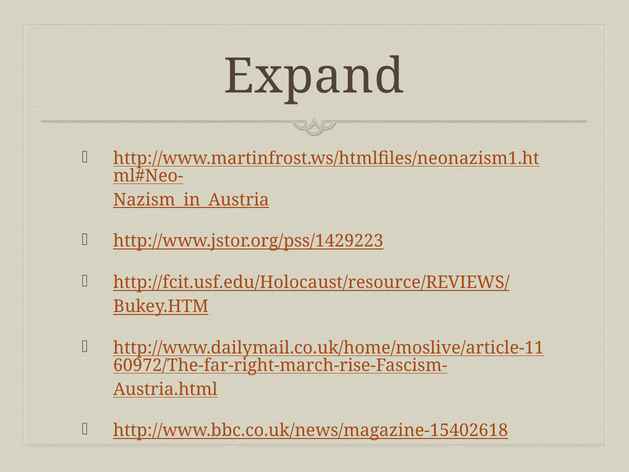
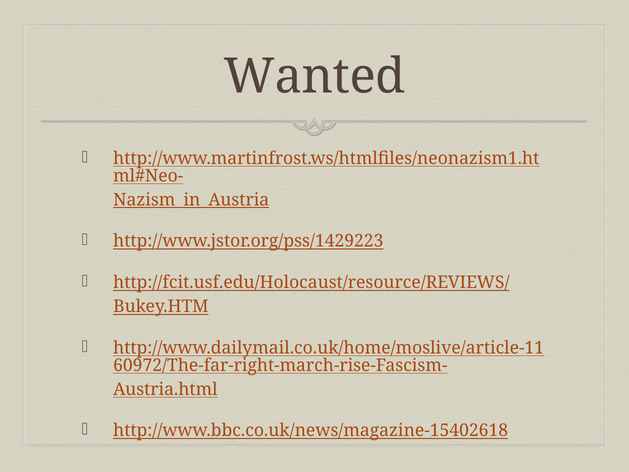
Expand: Expand -> Wanted (315, 77)
